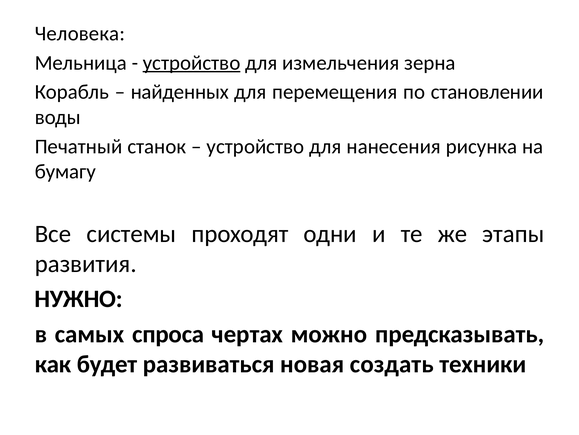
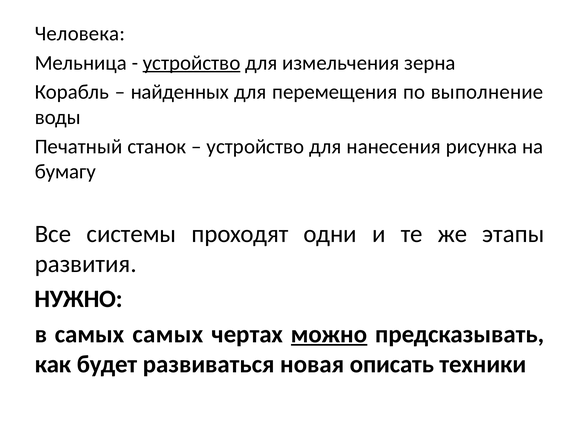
становлении: становлении -> выполнение (487, 92)
самых спроса: спроса -> самых (168, 334)
можно underline: none -> present (329, 334)
создать: создать -> описать (392, 363)
